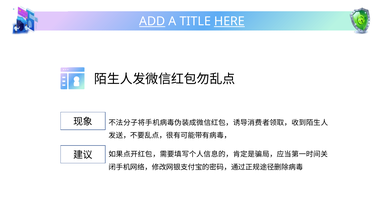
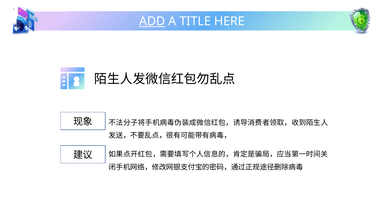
HERE underline: present -> none (229, 21)
